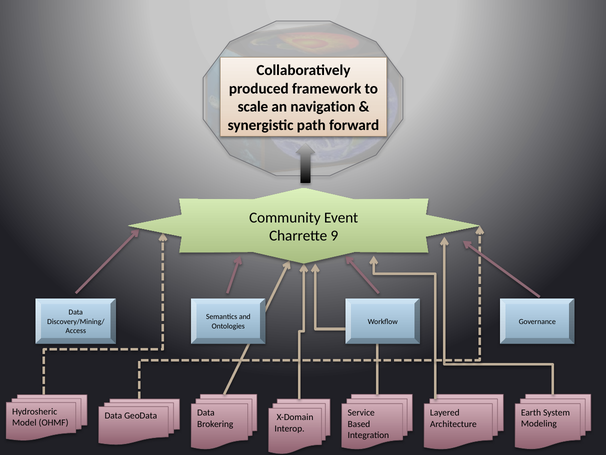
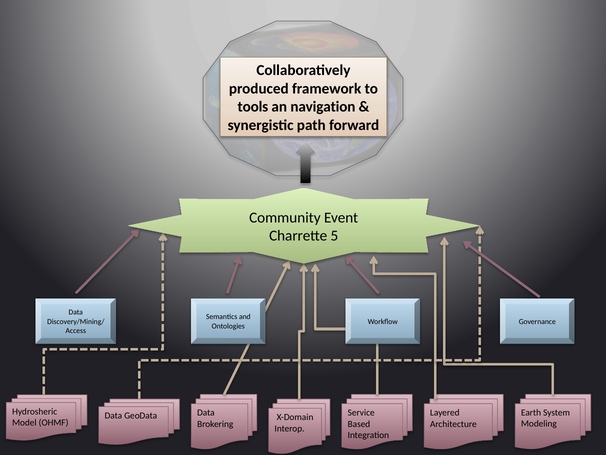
scale: scale -> tools (253, 107)
9: 9 -> 5 (334, 236)
